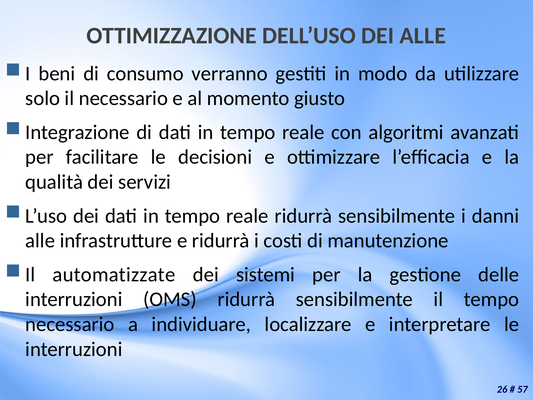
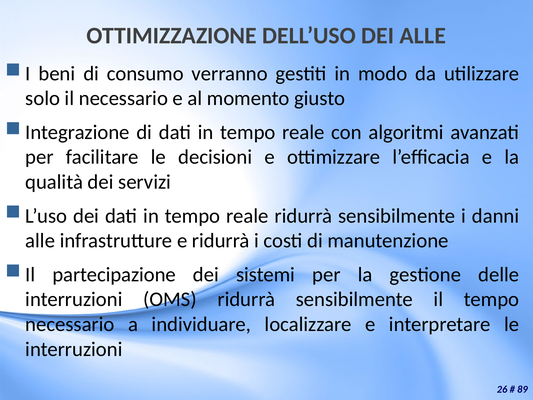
automatizzate: automatizzate -> partecipazione (114, 274)
57: 57 -> 89 (522, 389)
